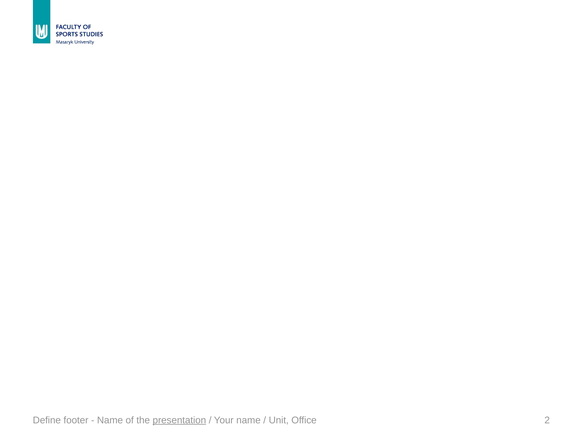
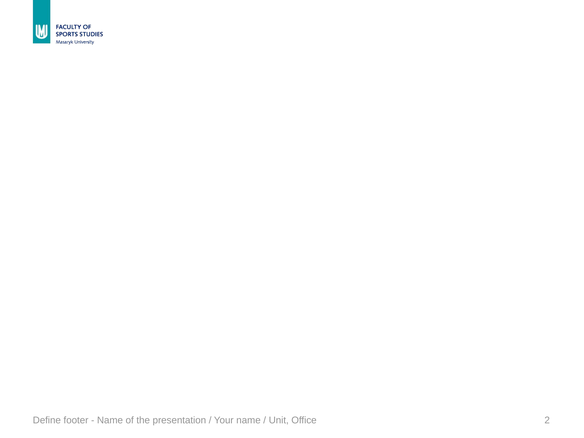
presentation underline: present -> none (179, 420)
